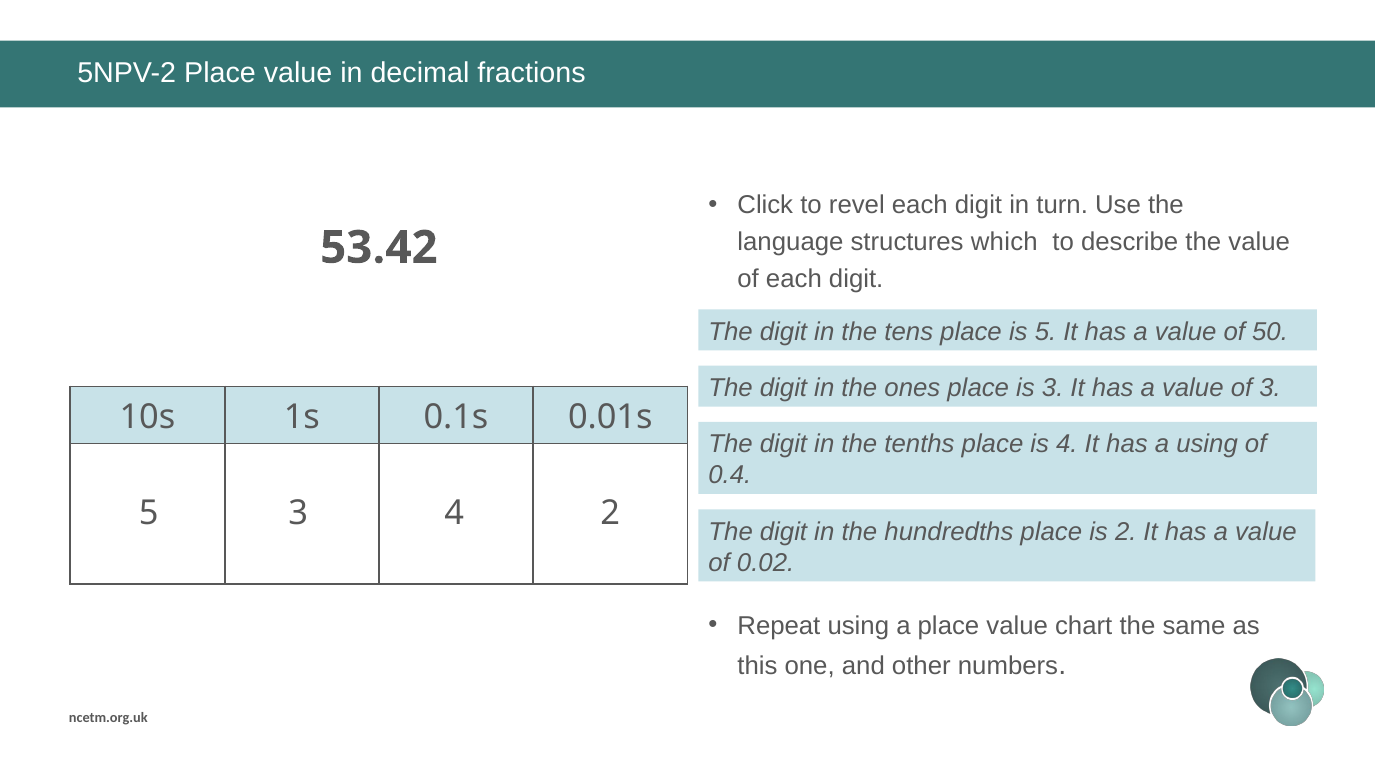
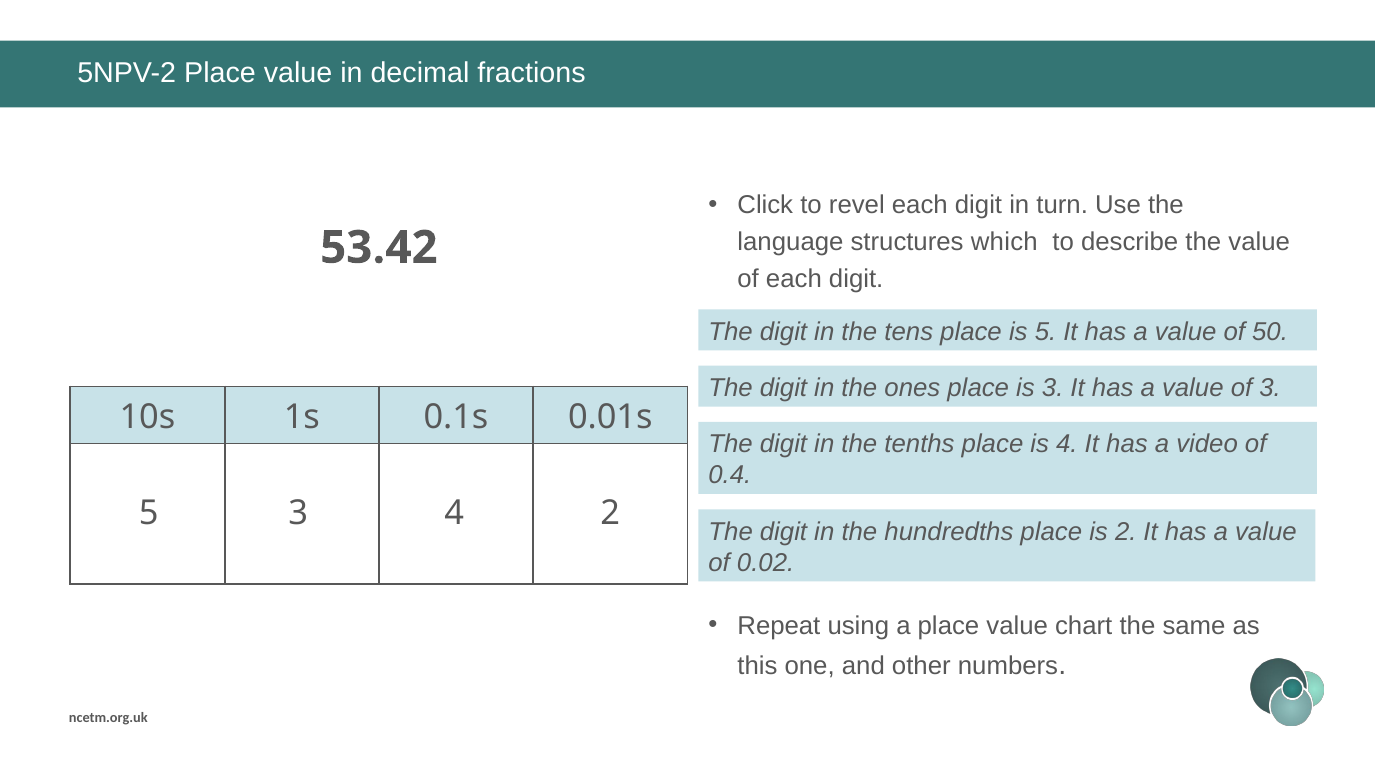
a using: using -> video (1207, 444)
